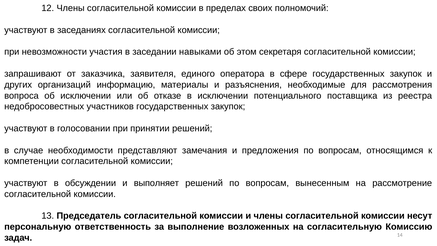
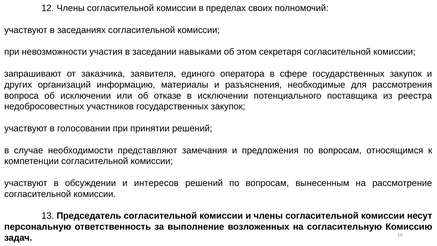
выполняет: выполняет -> интересов (156, 183)
